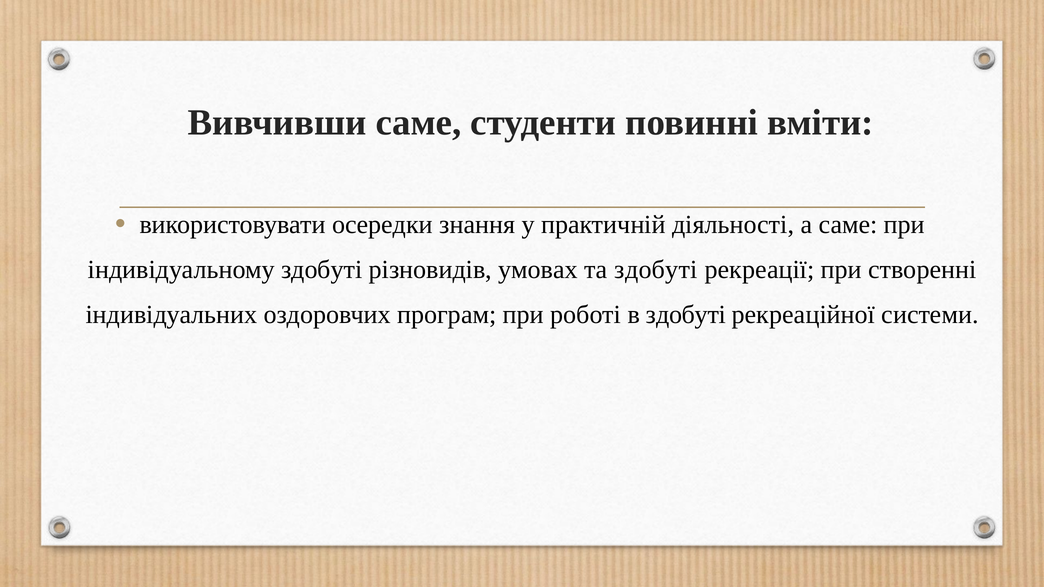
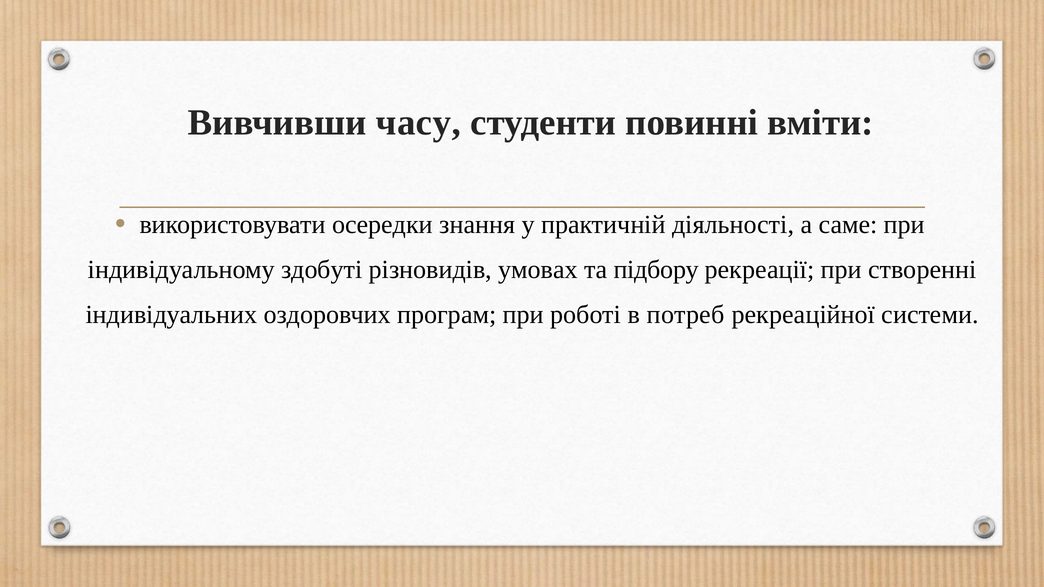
Вивчивши саме: саме -> часу (418, 123)
та здобуті: здобуті -> підбору (656, 270)
в здобуті: здобуті -> потреб (686, 315)
